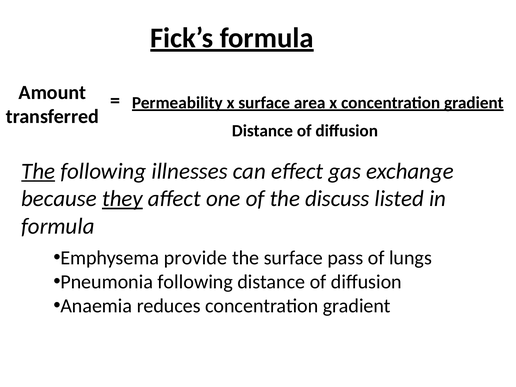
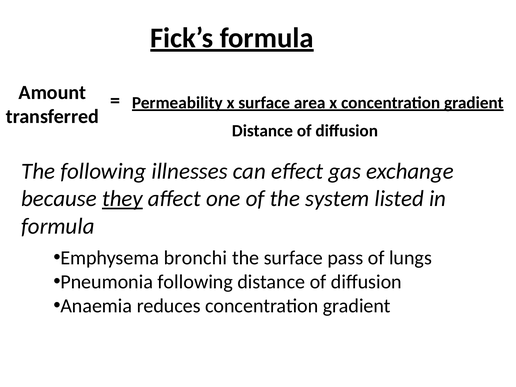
The underline: present -> none (38, 171)
discuss: discuss -> system (337, 199)
provide: provide -> bronchi (196, 258)
